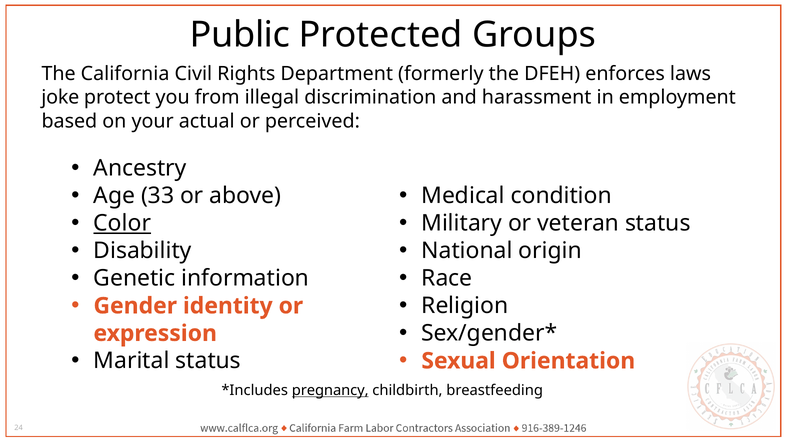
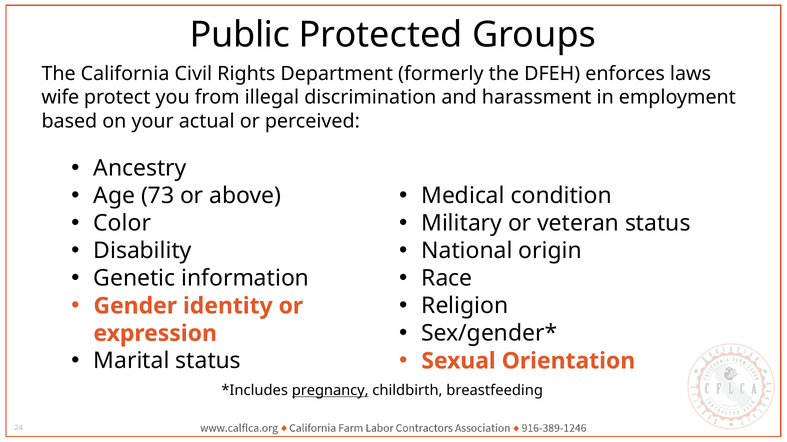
joke: joke -> wife (60, 98)
33: 33 -> 73 (158, 196)
Color underline: present -> none (122, 224)
